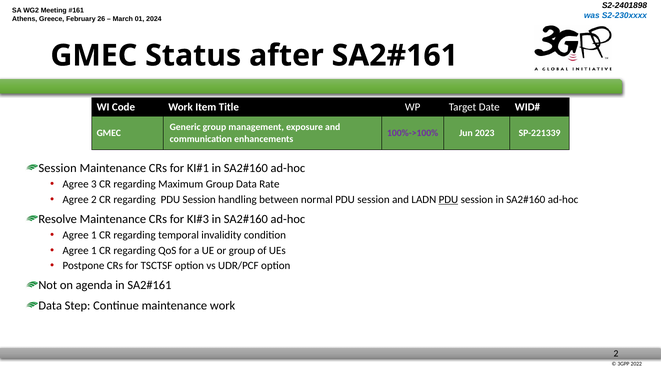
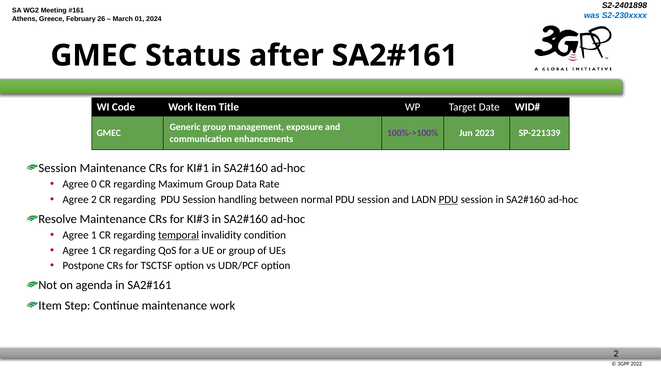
3: 3 -> 0 (94, 184)
temporal underline: none -> present (179, 235)
Data: Data -> Item (50, 305)
